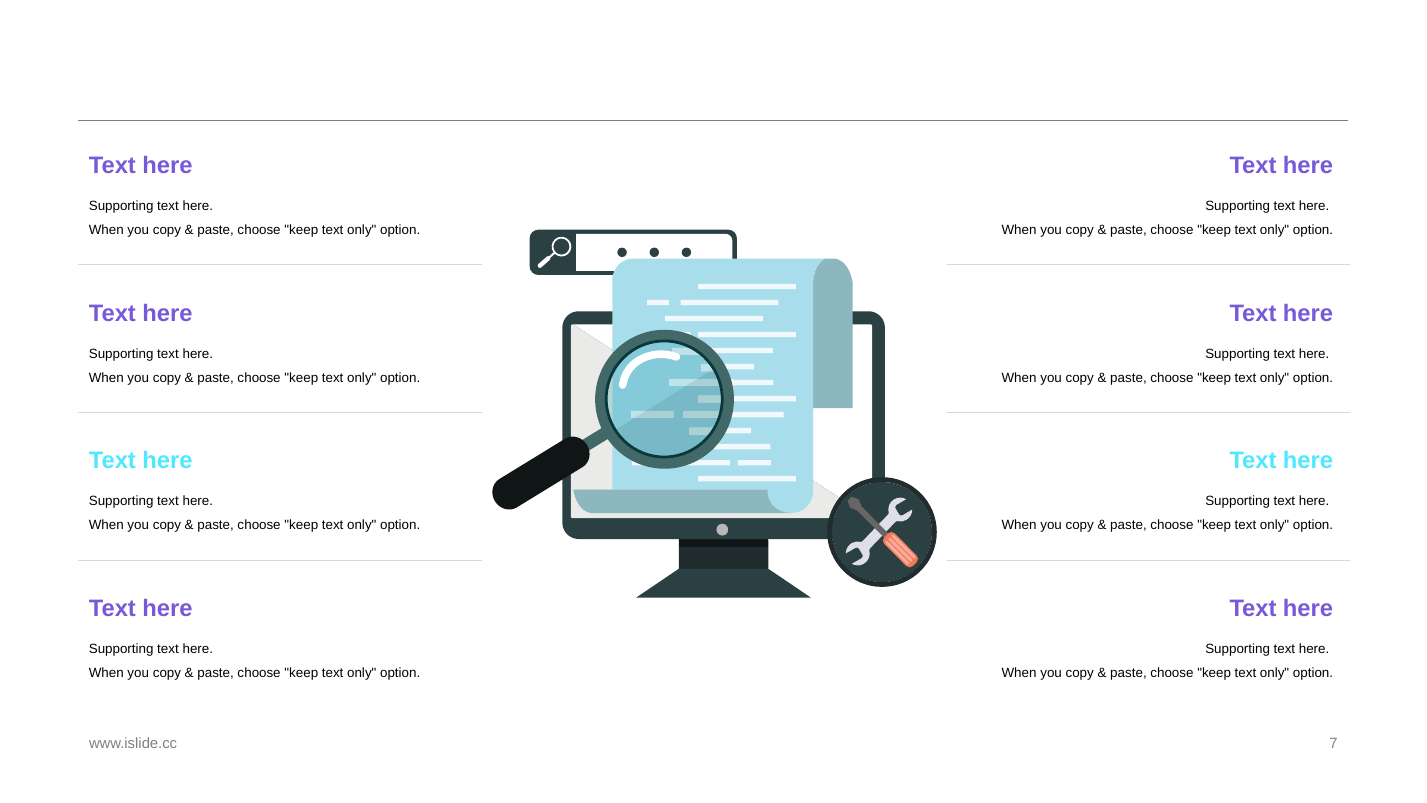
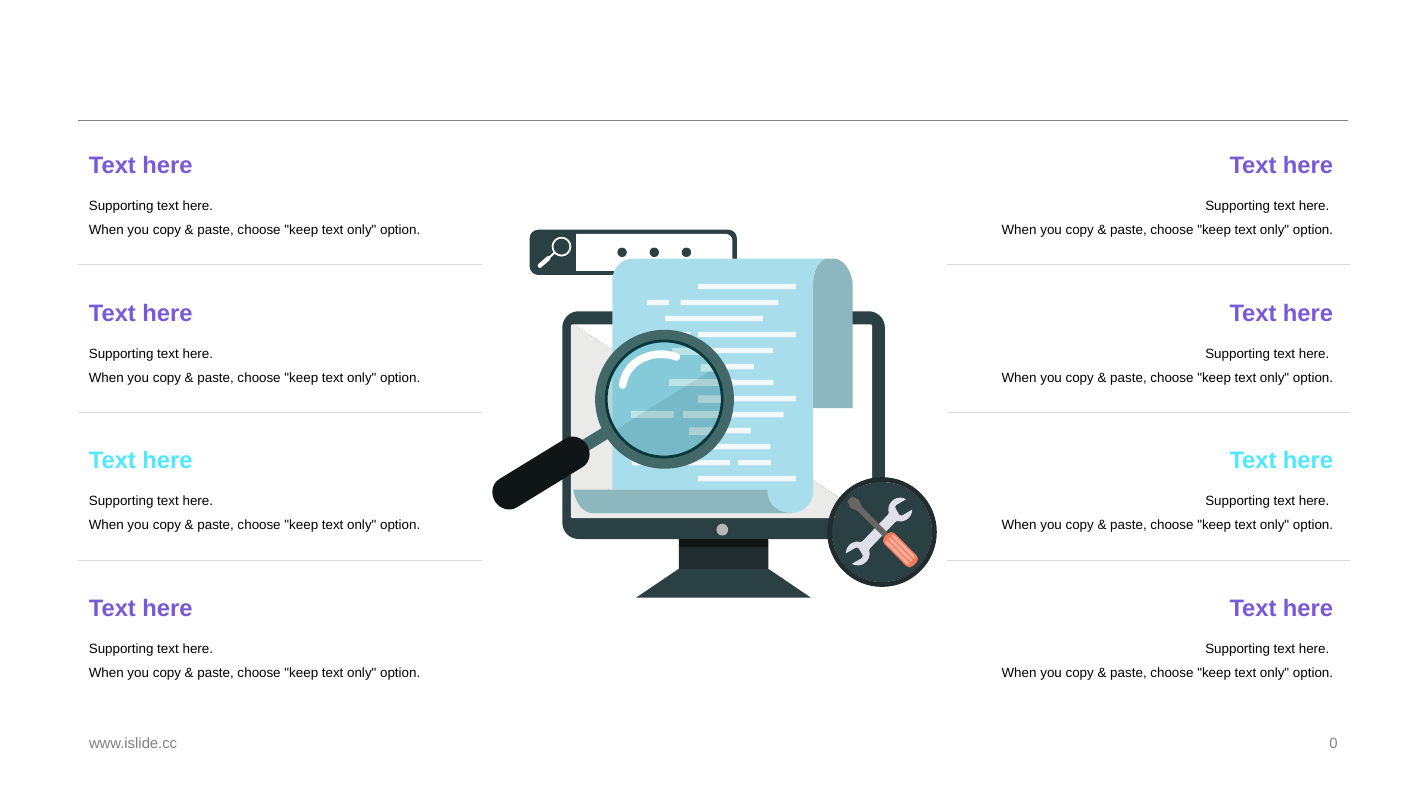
7: 7 -> 0 (1334, 744)
